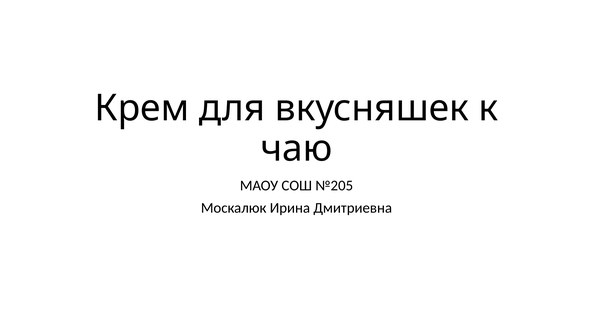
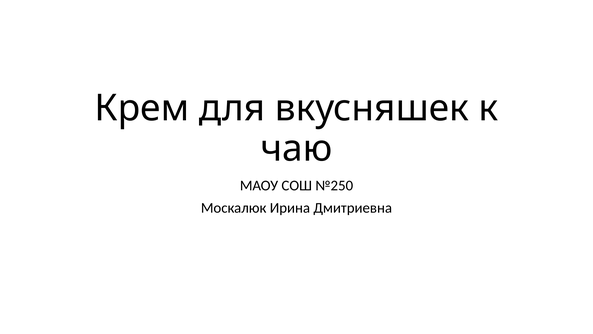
№205: №205 -> №250 (334, 185)
